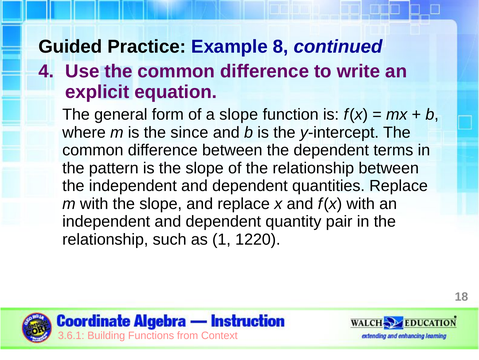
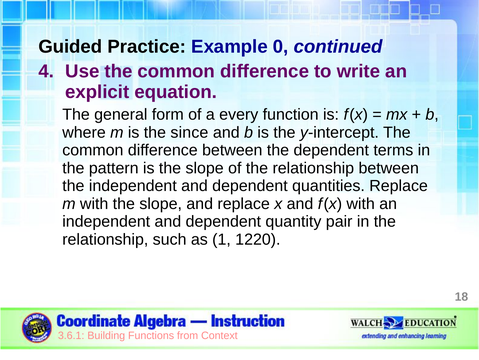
8: 8 -> 0 (281, 47)
a slope: slope -> every (239, 114)
